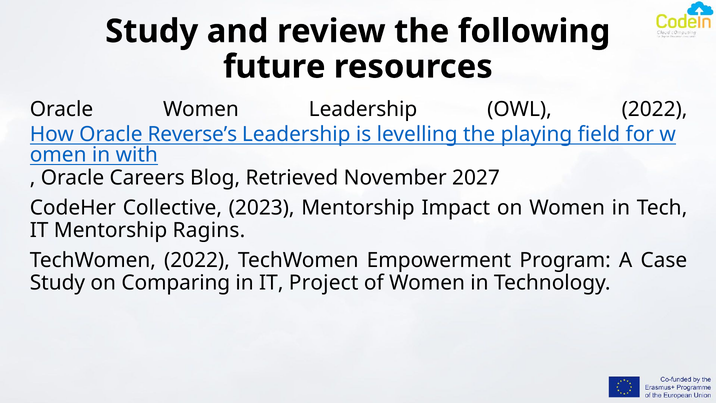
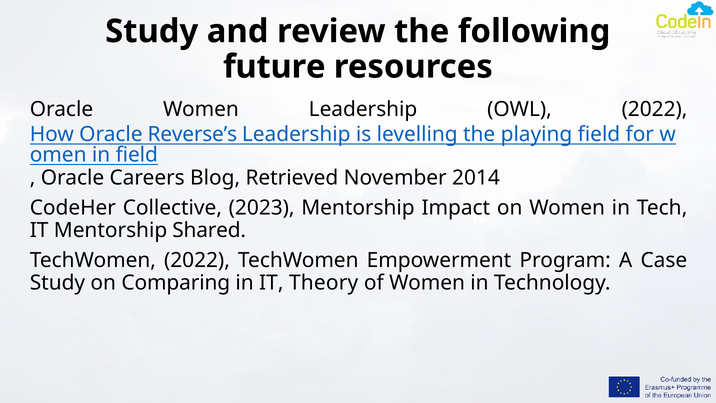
in with: with -> field (137, 155)
2027: 2027 -> 2014 (476, 178)
Ragins: Ragins -> Shared (209, 230)
Project: Project -> Theory (324, 283)
